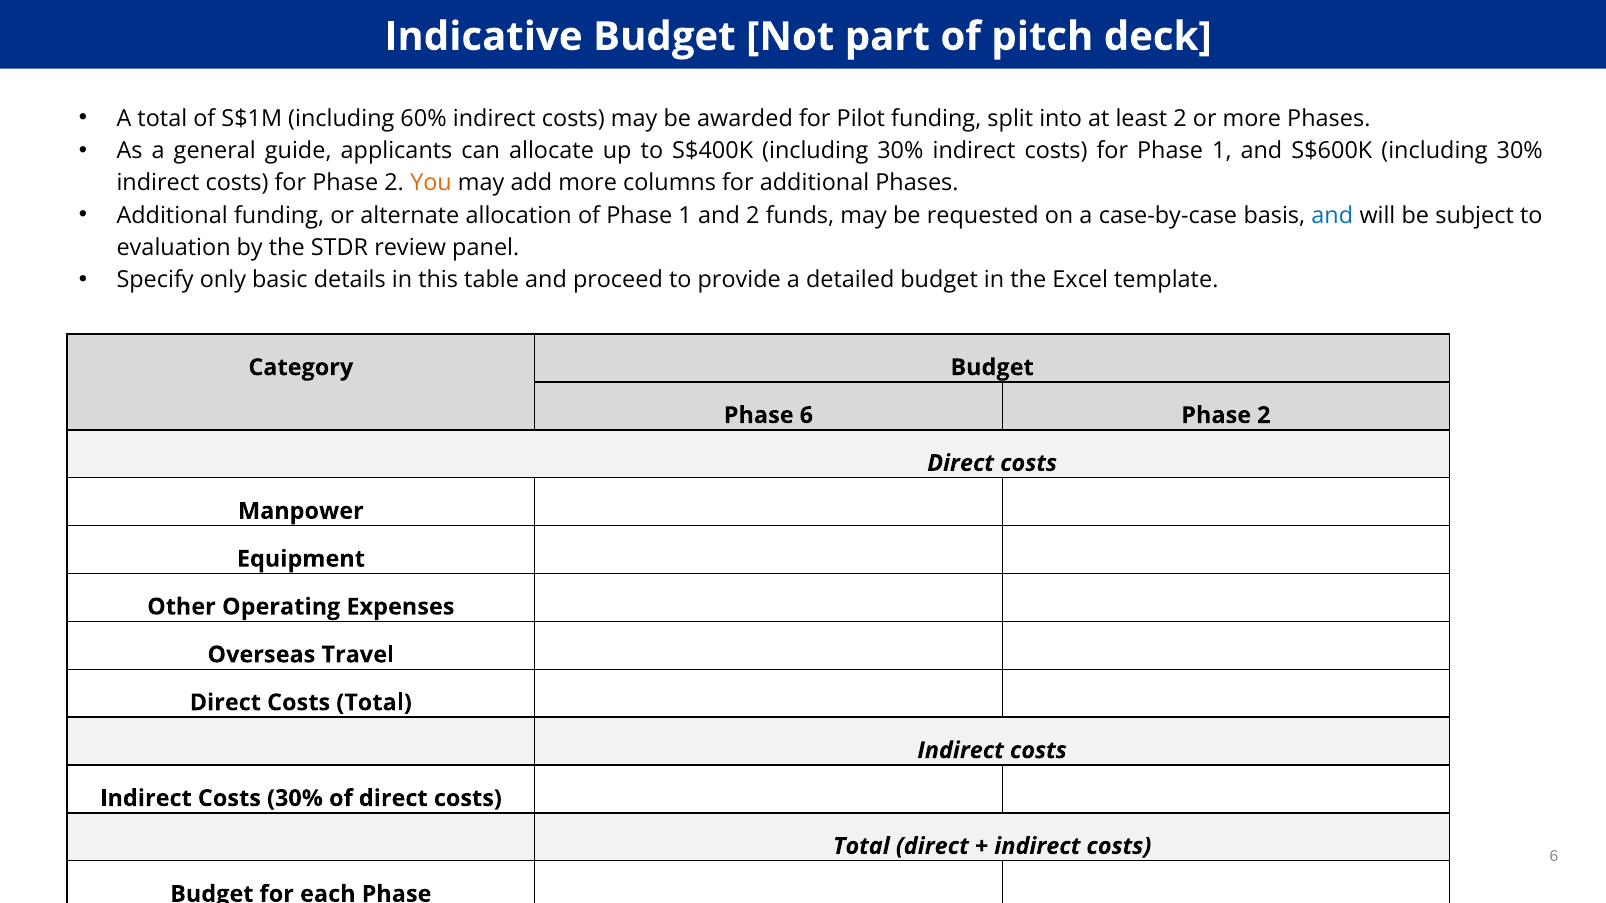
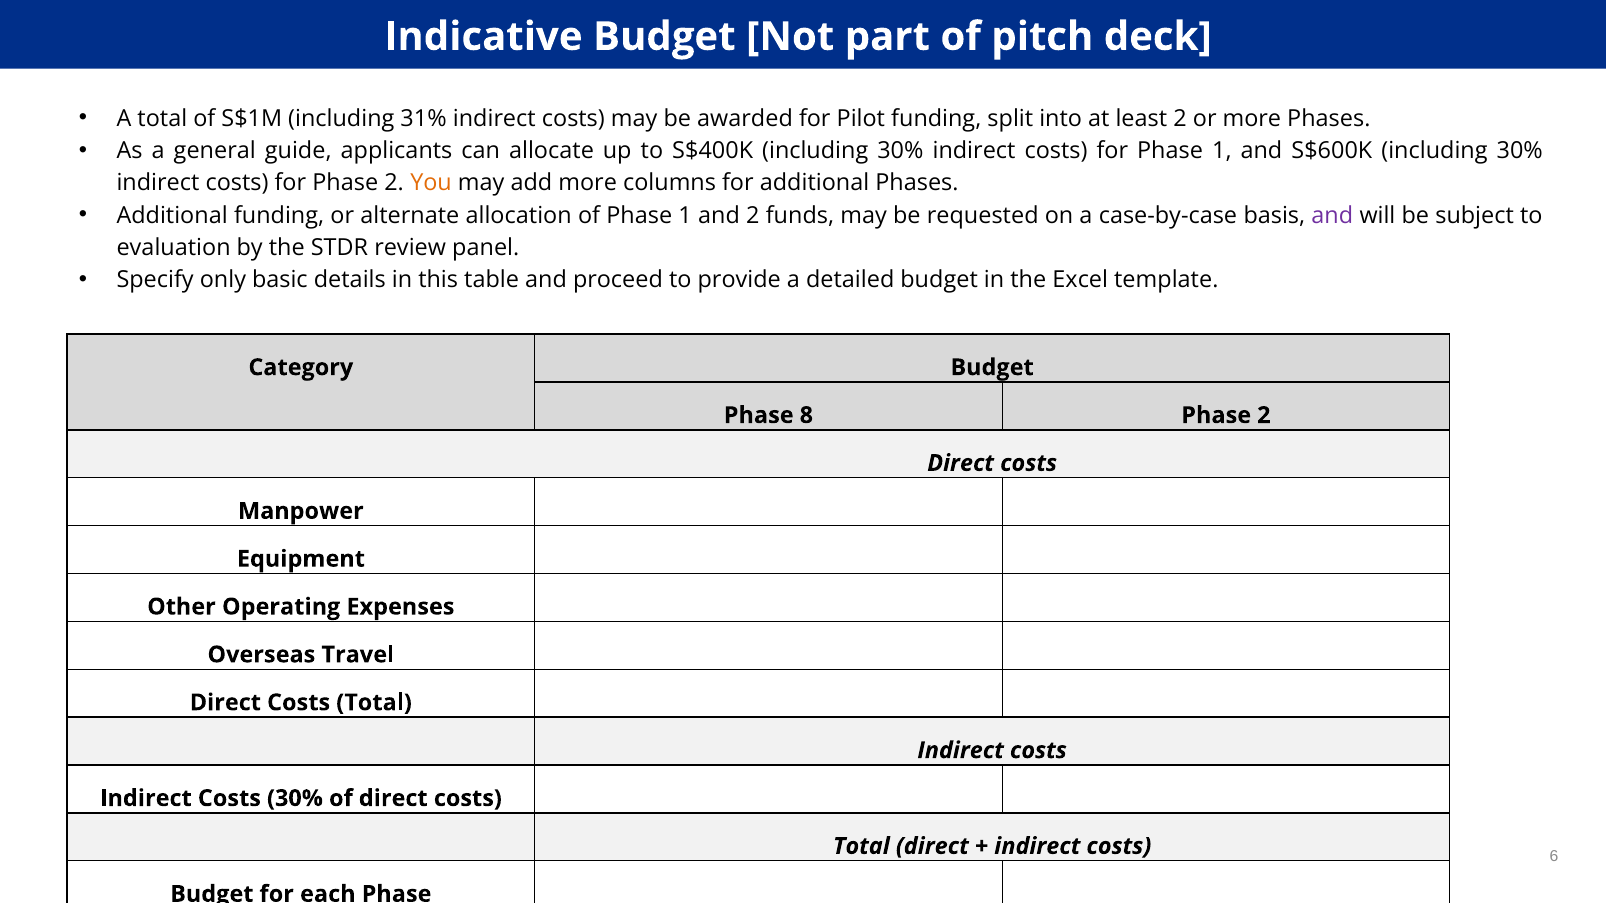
60%: 60% -> 31% (424, 119)
and colour: blue -> purple (1332, 215)
Phase 6: 6 -> 8 (806, 415)
